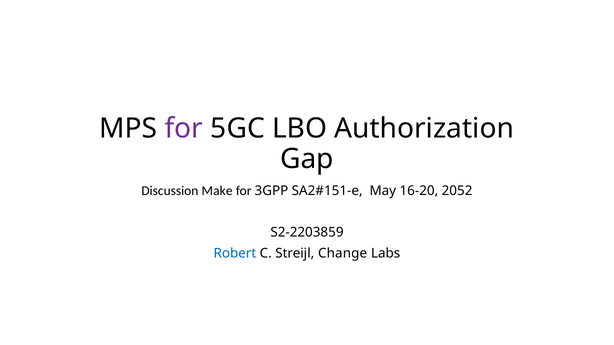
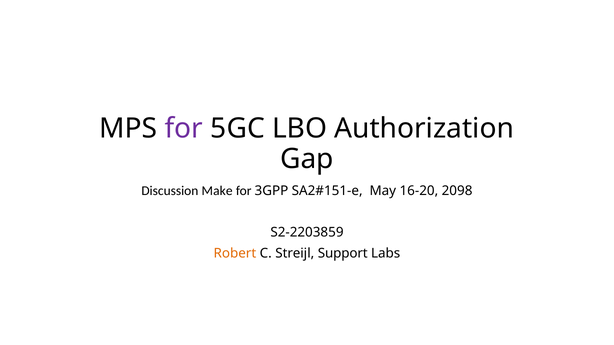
2052: 2052 -> 2098 (457, 191)
Robert colour: blue -> orange (235, 254)
Change: Change -> Support (343, 254)
